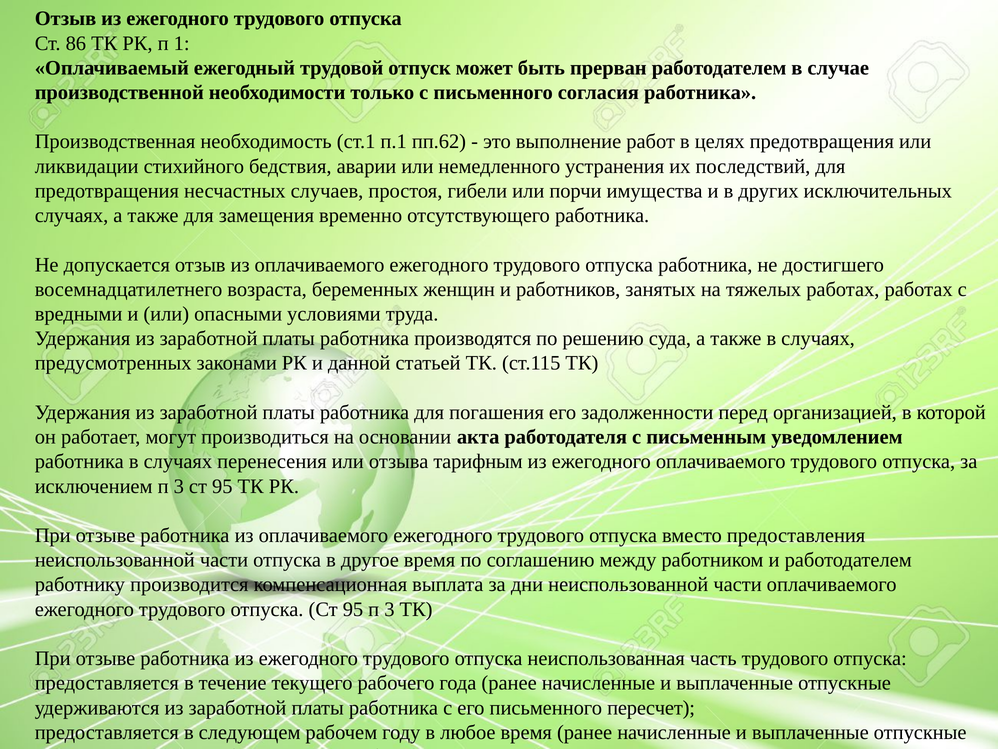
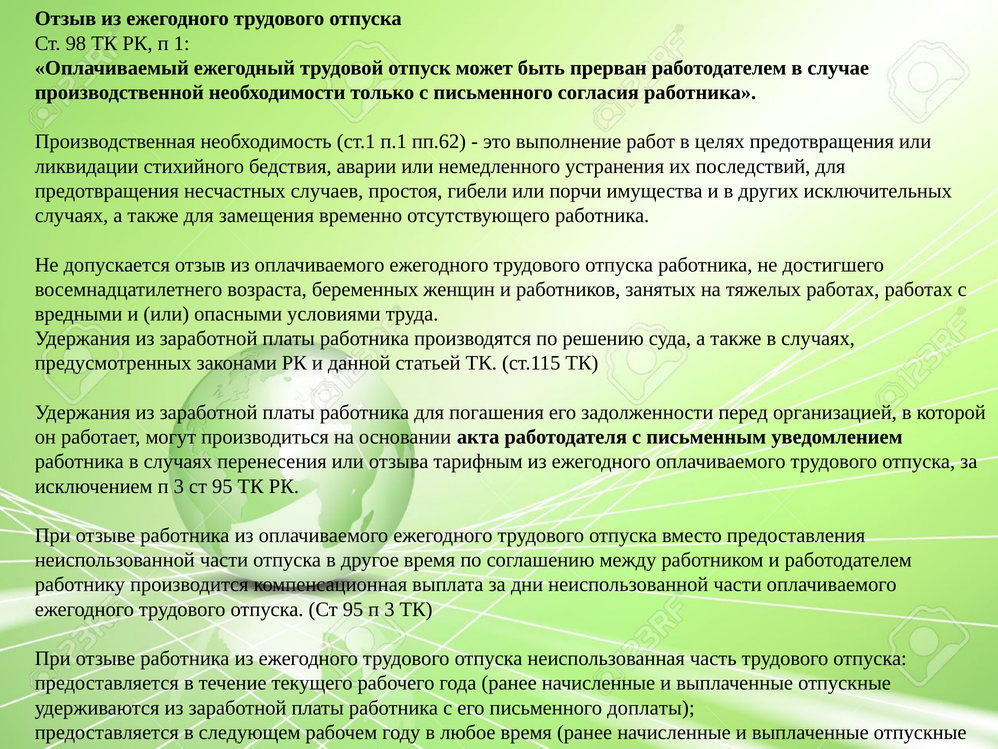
86: 86 -> 98 (76, 43)
пересчет: пересчет -> доплаты (651, 707)
